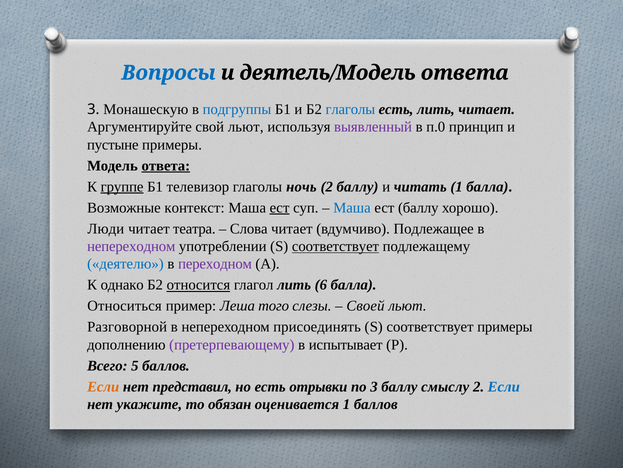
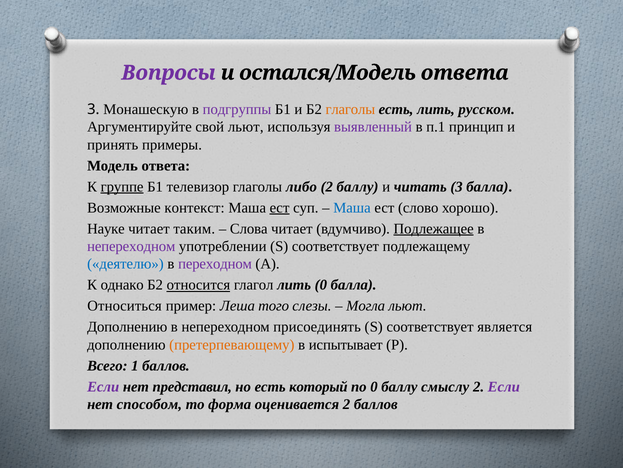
Вопросы colour: blue -> purple (169, 73)
деятель/Модель: деятель/Модель -> остался/Модель (328, 73)
подгруппы colour: blue -> purple (237, 109)
глаголы colour: blue -> orange (350, 109)
лить читает: читает -> русском (487, 109)
п.0: п.0 -> п.1 (436, 127)
пустыне: пустыне -> принять (113, 145)
ответа underline: present -> none (166, 165)
ночь: ночь -> либо (301, 186)
читать 1: 1 -> 3 (457, 186)
ест баллу: баллу -> слово (418, 207)
Люди: Люди -> Науке (106, 228)
театра: театра -> таким (194, 228)
Подлежащее underline: none -> present (434, 228)
соответствует underline: present -> none (335, 246)
лить 6: 6 -> 0 (321, 285)
Своей: Своей -> Могла (366, 306)
Разговорной: Разговорной -> Дополнению (127, 326)
соответствует примеры: примеры -> является (505, 326)
претерпевающему colour: purple -> orange (232, 344)
5: 5 -> 1 (135, 365)
Если colour: orange -> purple (103, 386)
отрывки: отрывки -> который (318, 386)
по 3: 3 -> 0 (374, 386)
Если colour: blue -> purple (504, 386)
укажите: укажите -> способом (149, 404)
обязан: обязан -> форма (230, 404)
оценивается 1: 1 -> 2 (347, 404)
